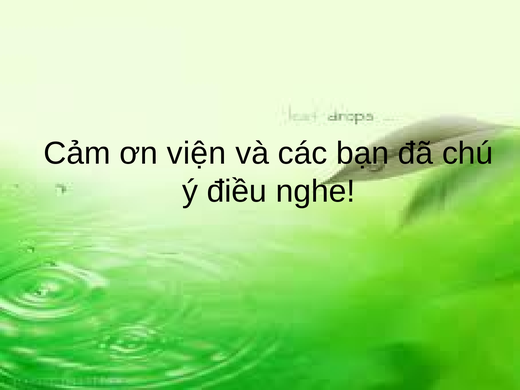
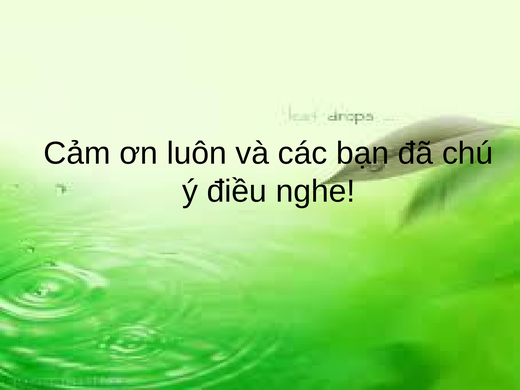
viện: viện -> luôn (197, 153)
